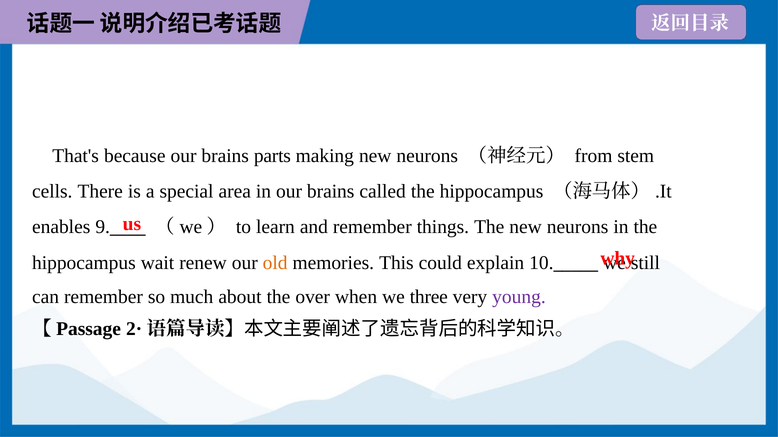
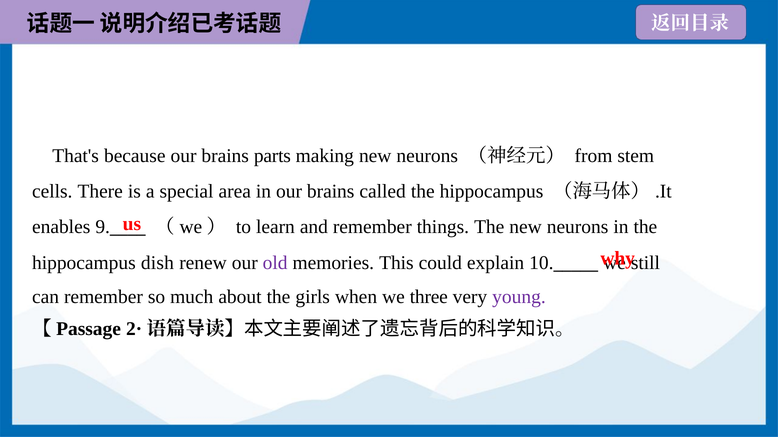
wait: wait -> dish (157, 263)
old colour: orange -> purple (275, 263)
over: over -> girls (313, 297)
